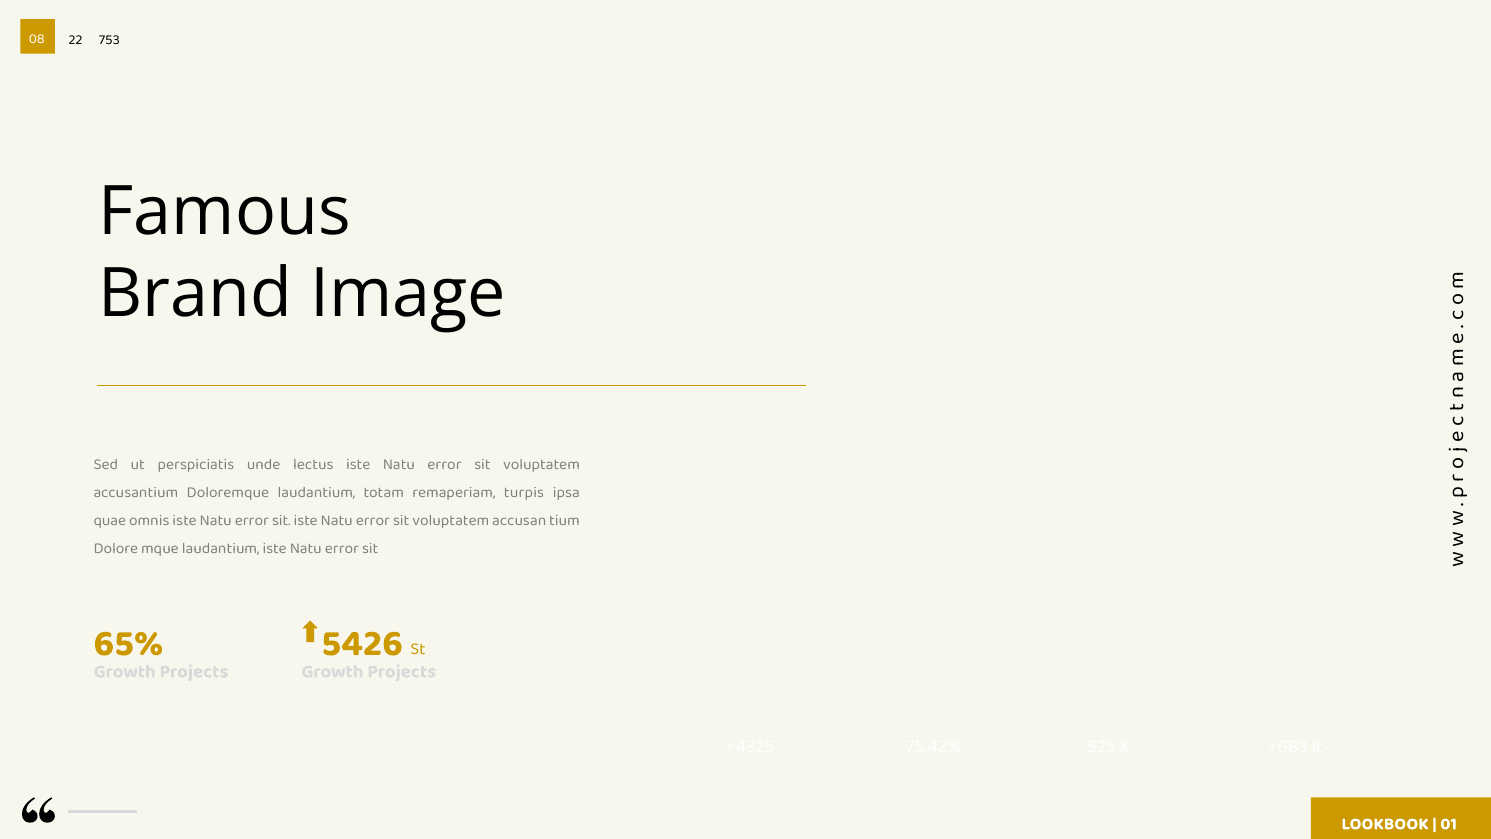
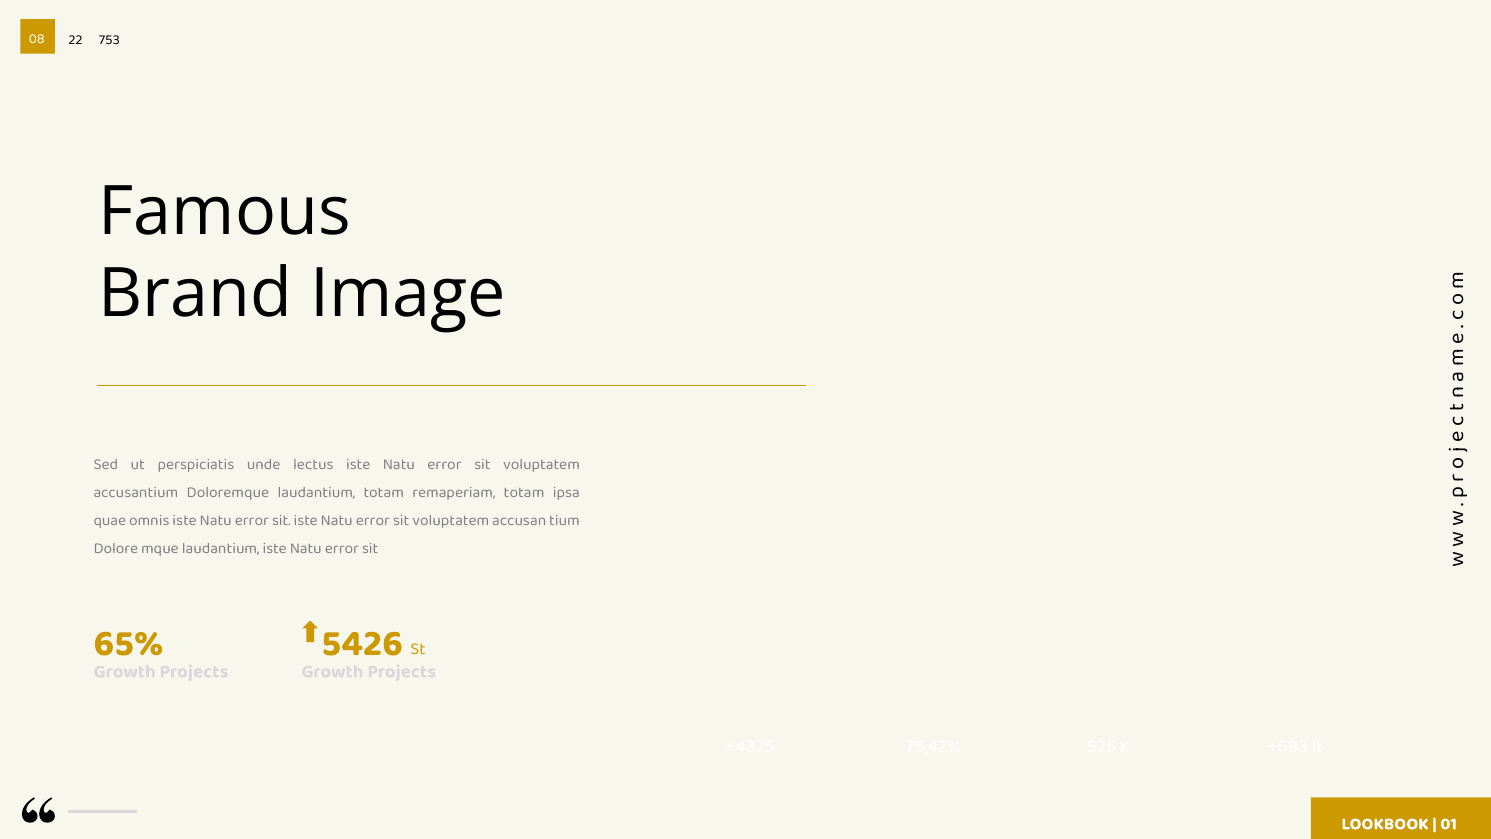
remaperiam turpis: turpis -> totam (524, 492)
